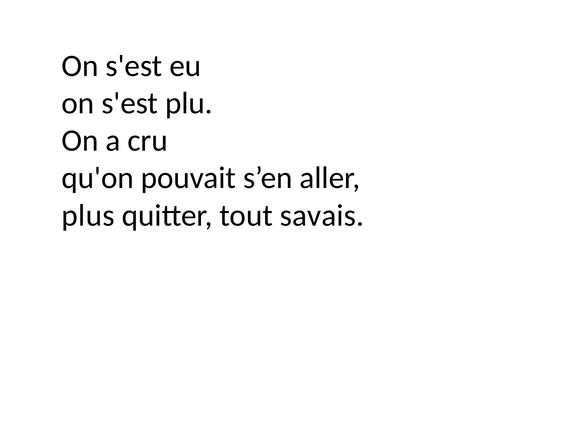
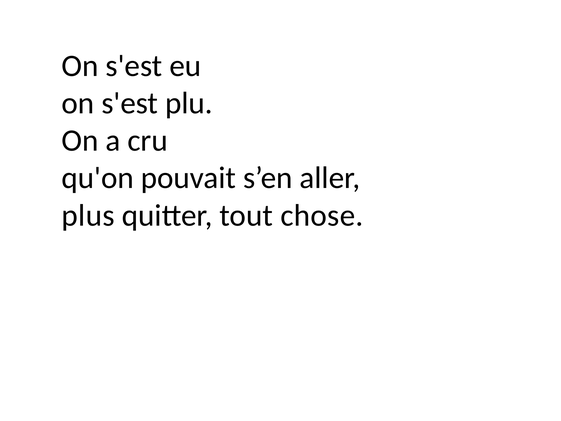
savais: savais -> chose (322, 215)
